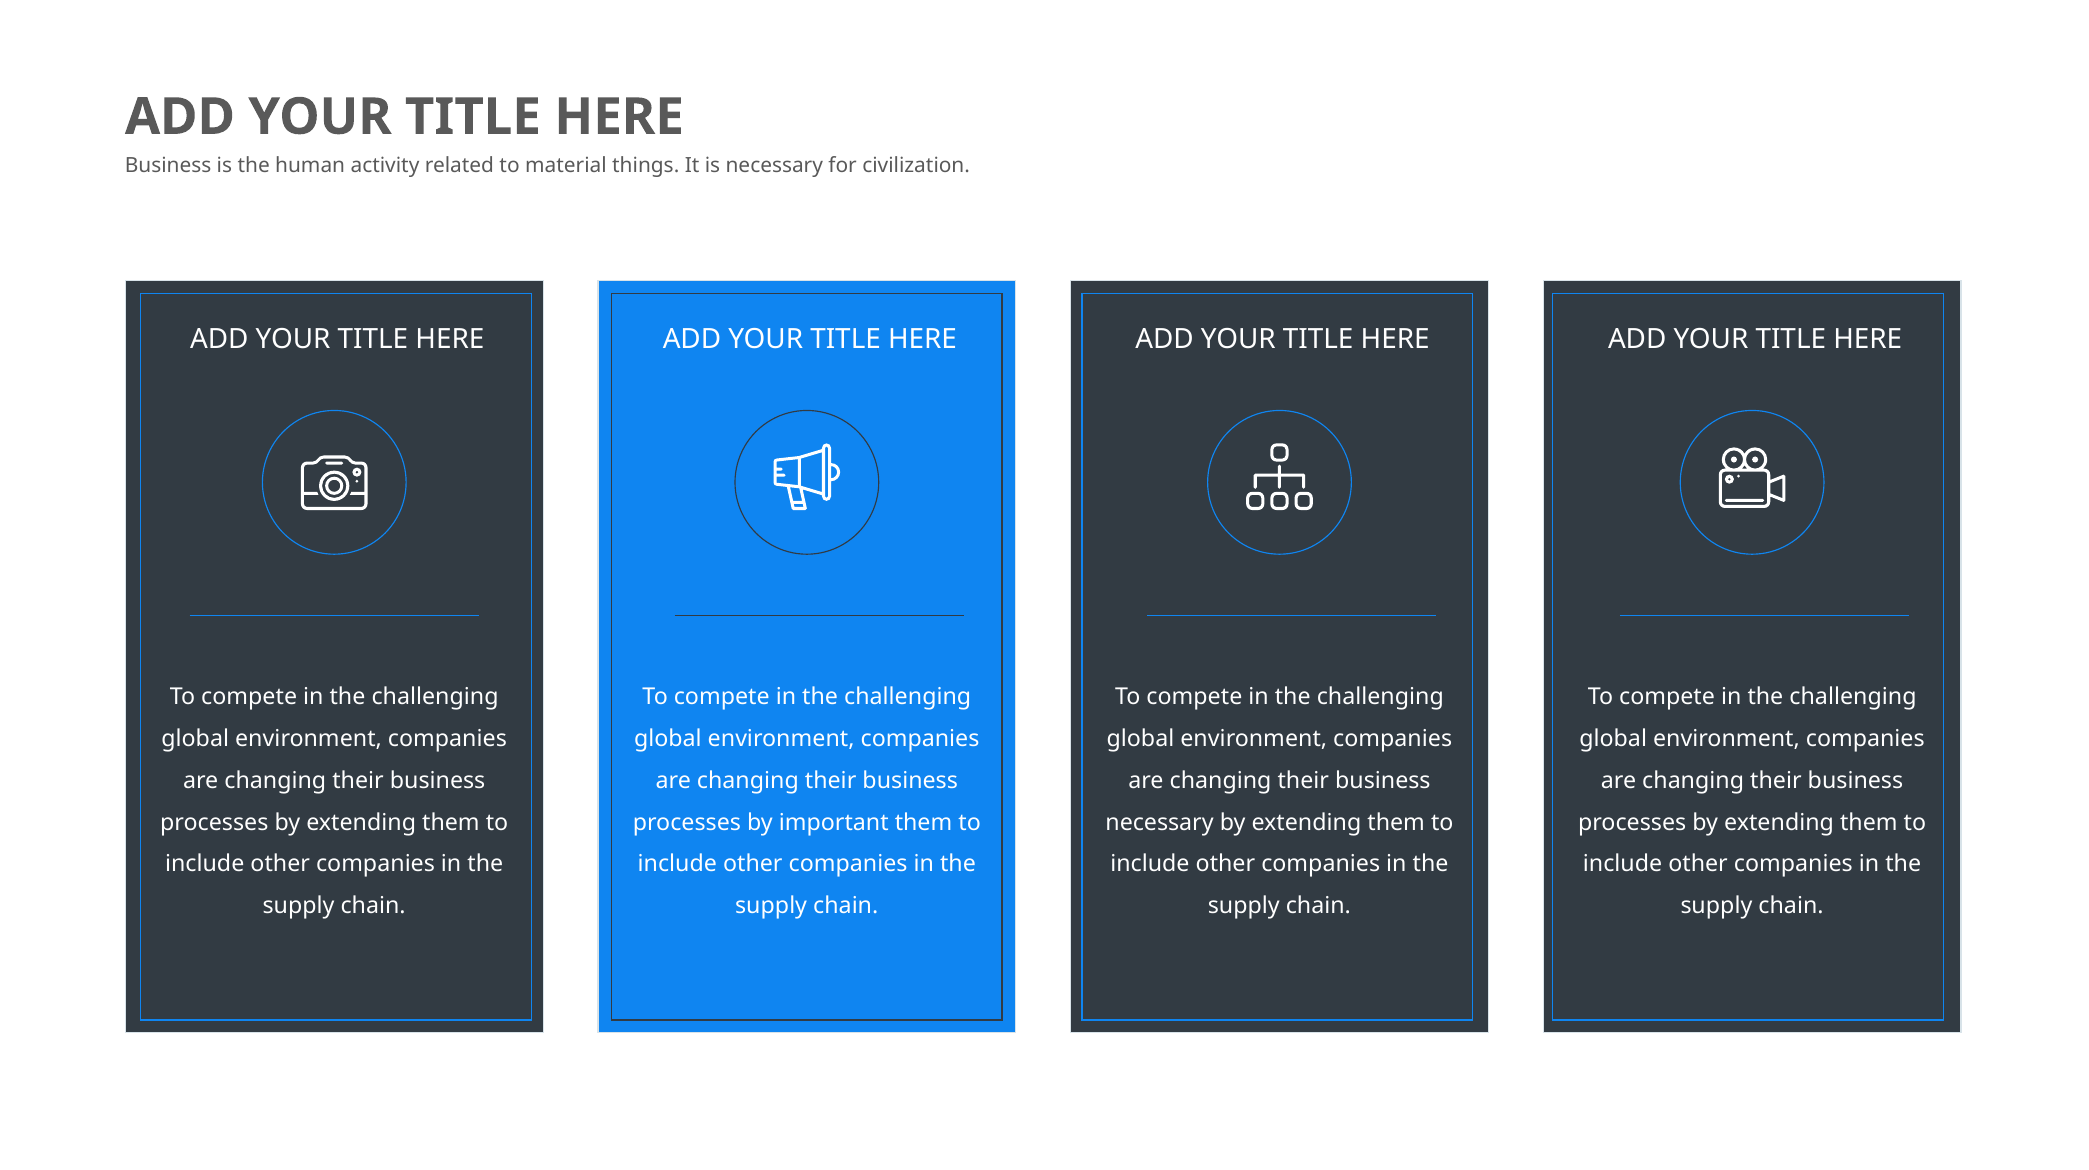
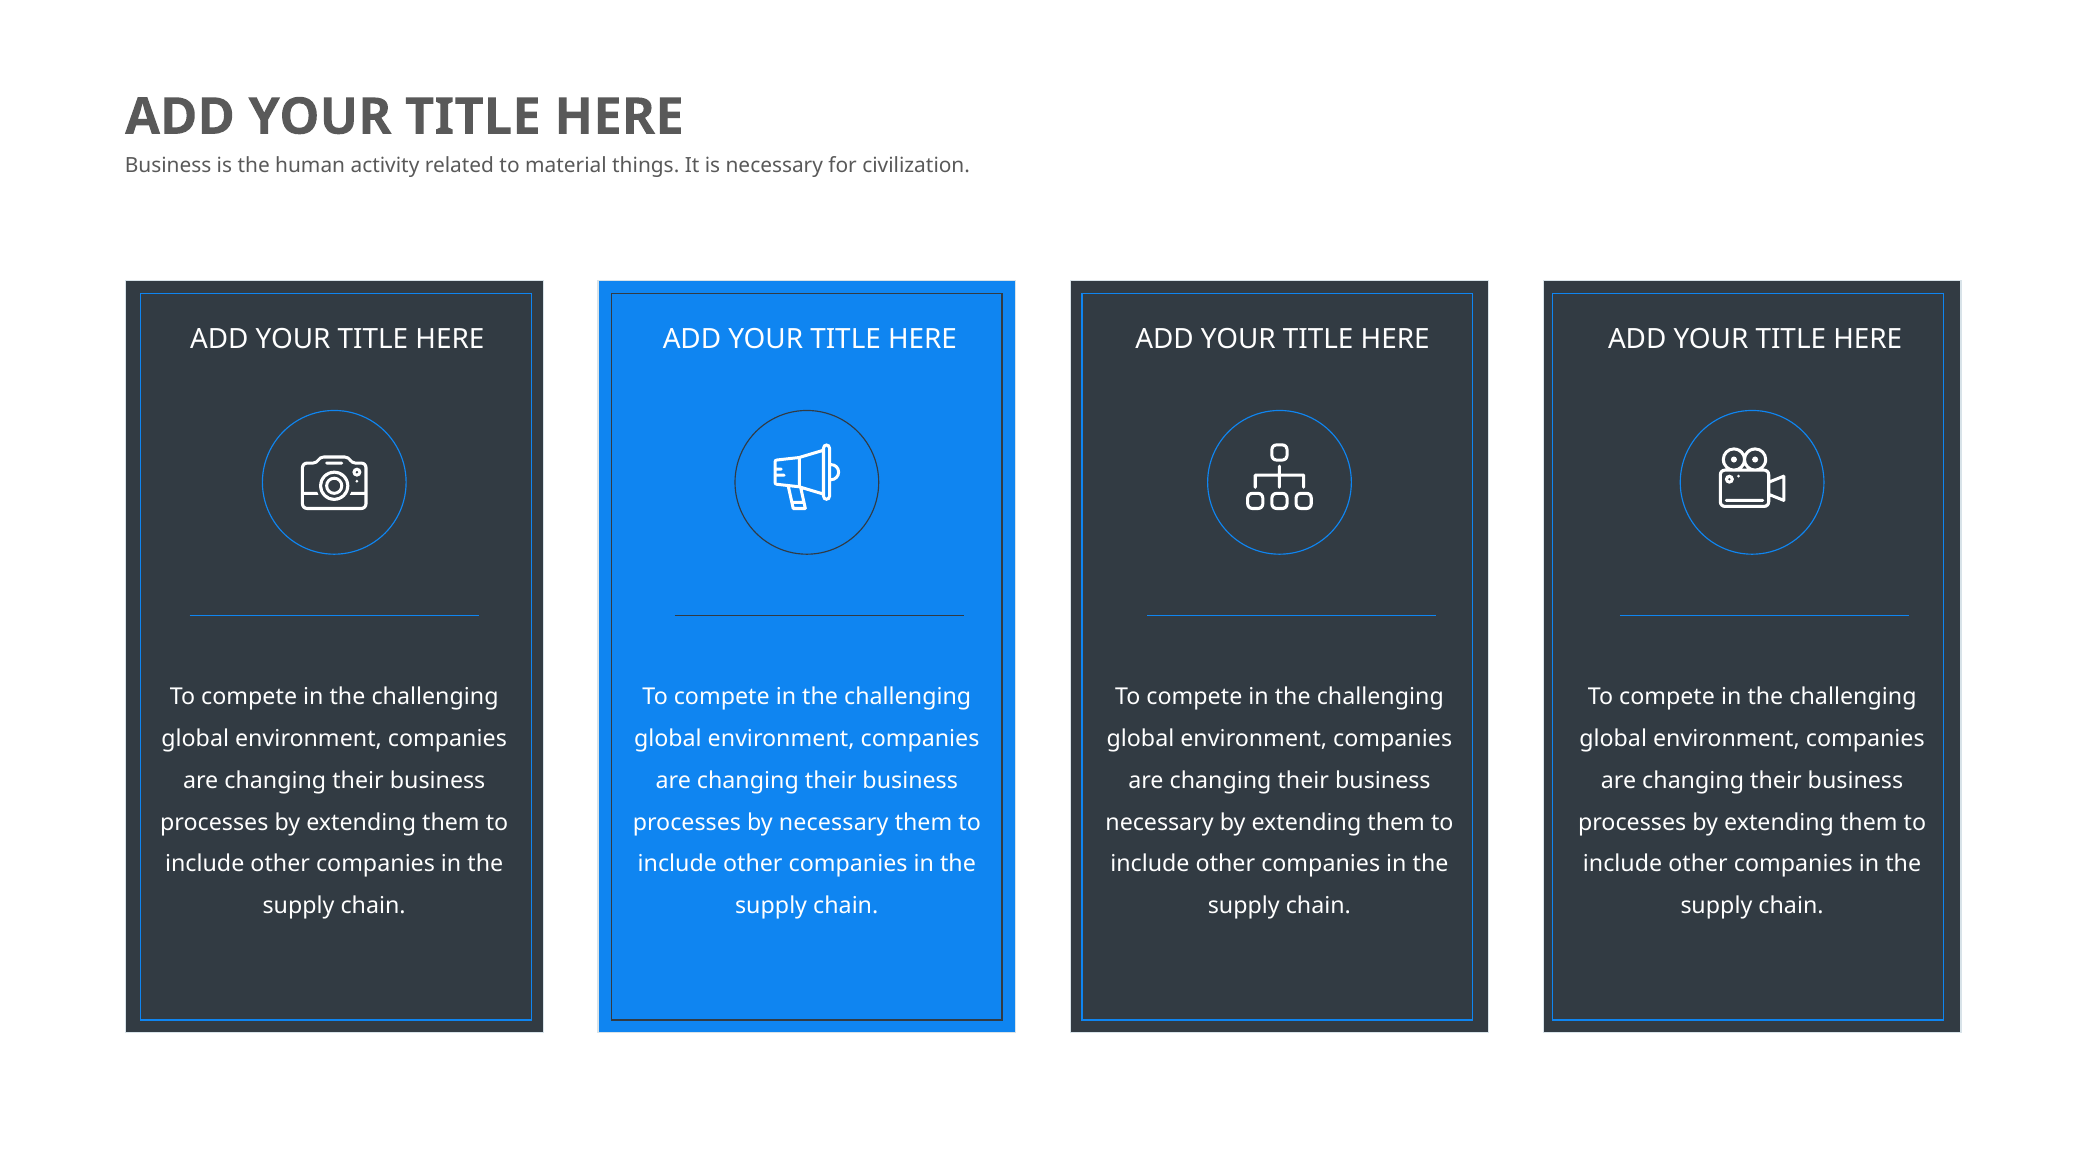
by important: important -> necessary (834, 822)
